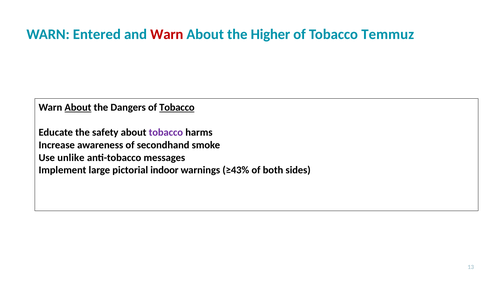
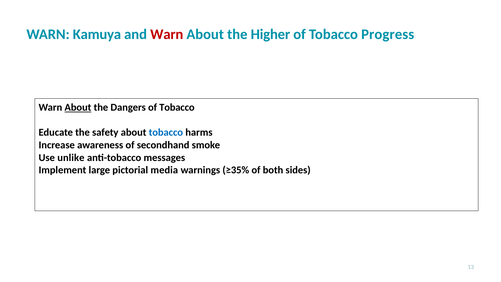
Entered: Entered -> Kamuya (97, 34)
Temmuz: Temmuz -> Progress (388, 34)
Tobacco underline: present -> none (177, 107)
tobacco colour: purple -> blue (166, 132)
indoor: indoor -> media (164, 170)
≥43%: ≥43% -> ≥35% (236, 170)
